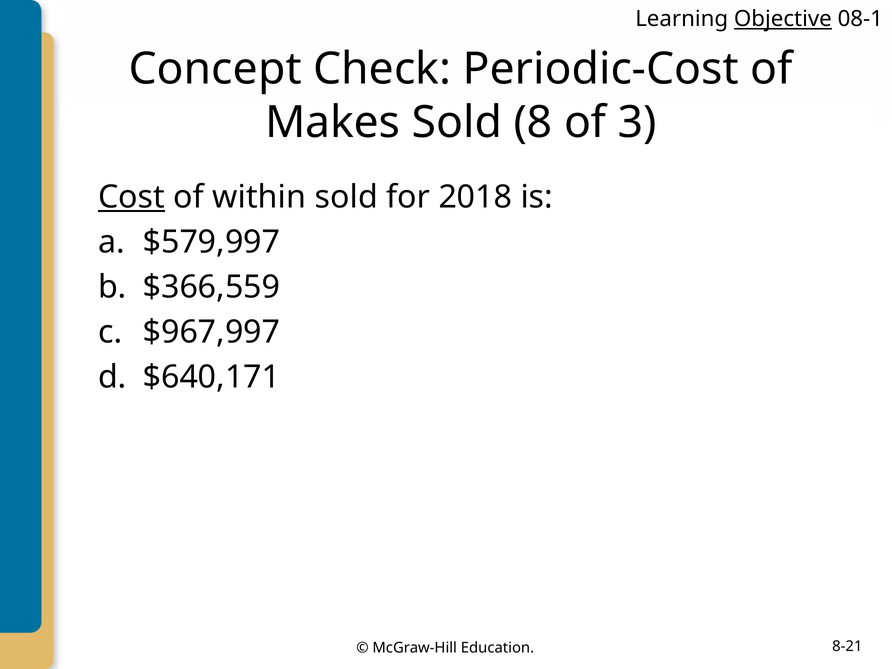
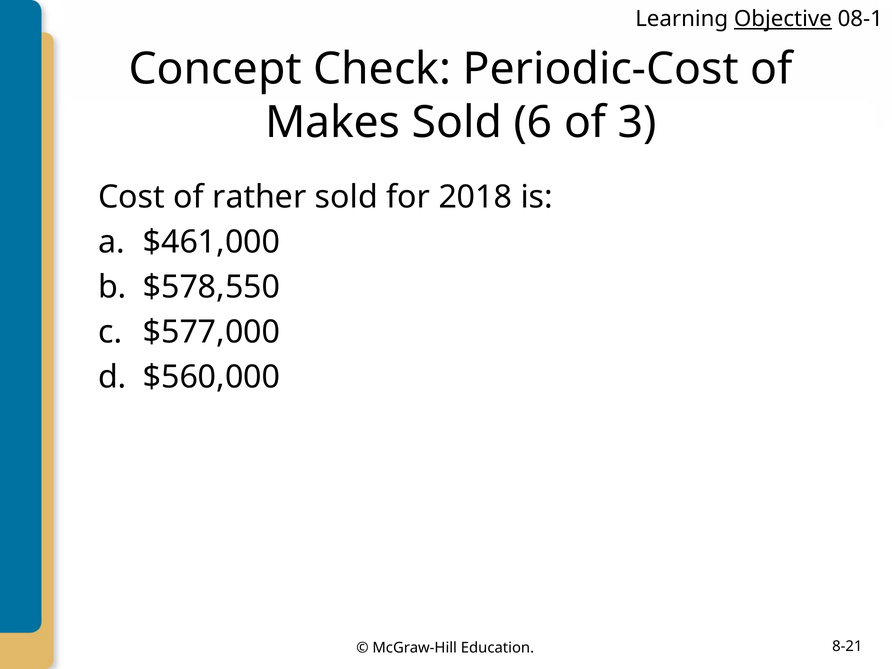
8: 8 -> 6 (533, 123)
Cost underline: present -> none (132, 197)
within: within -> rather (259, 197)
$579,997: $579,997 -> $461,000 (211, 242)
$366,559: $366,559 -> $578,550 (211, 287)
$967,997: $967,997 -> $577,000 (211, 332)
$640,171: $640,171 -> $560,000 (211, 377)
